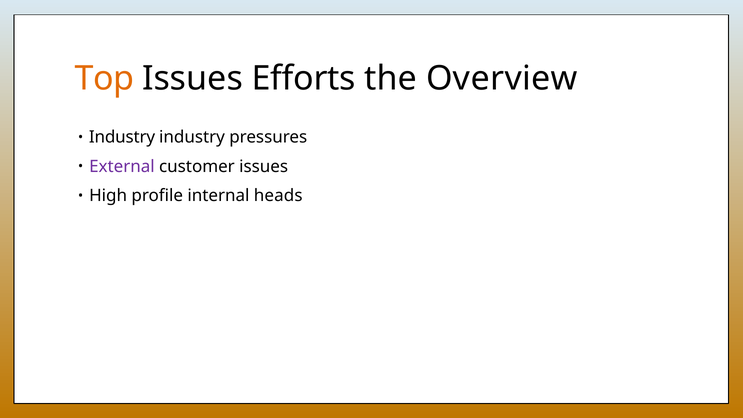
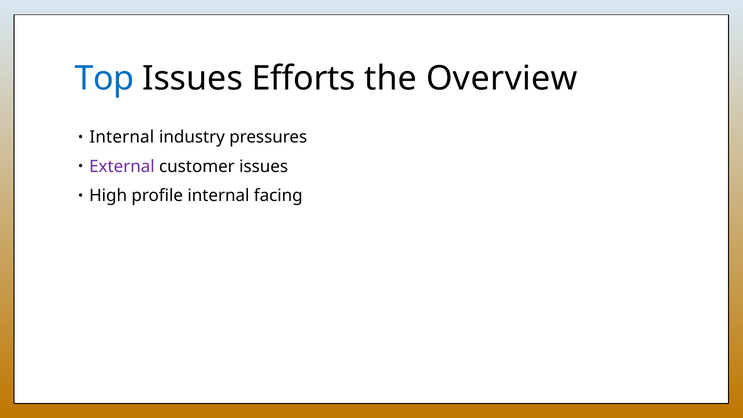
Top colour: orange -> blue (104, 78)
Industry: Industry -> Internal (122, 137)
heads: heads -> facing (278, 196)
